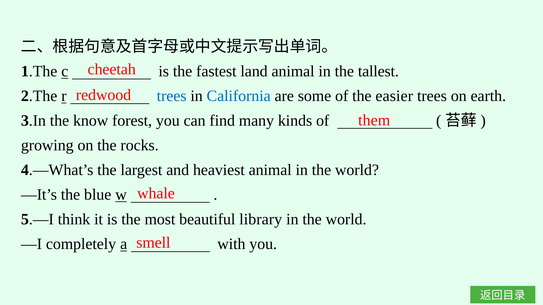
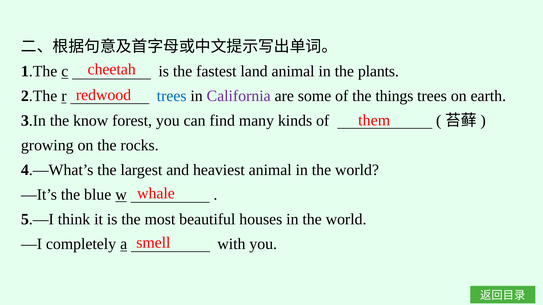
tallest: tallest -> plants (378, 71)
California colour: blue -> purple (239, 96)
easier: easier -> things (394, 96)
library: library -> houses (261, 220)
